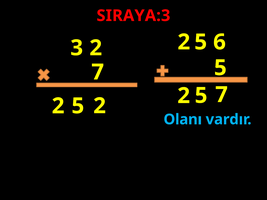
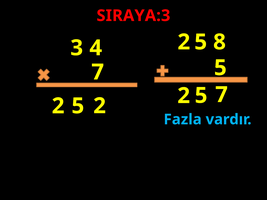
6: 6 -> 8 (220, 42)
3 2: 2 -> 4 (96, 48)
Olanı: Olanı -> Fazla (183, 120)
